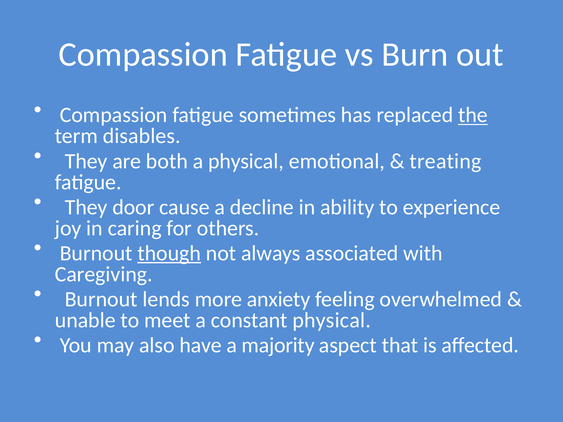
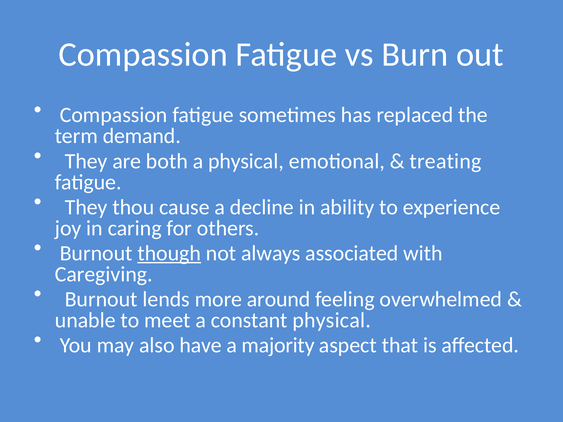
the underline: present -> none (473, 115)
disables: disables -> demand (142, 136)
door: door -> thou (133, 207)
anxiety: anxiety -> around (279, 299)
